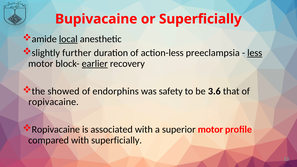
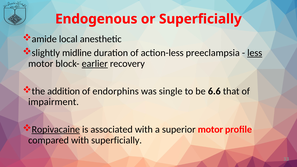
Bupivacaine: Bupivacaine -> Endogenous (96, 19)
local underline: present -> none (68, 39)
further: further -> midline (77, 53)
showed: showed -> addition (64, 91)
safety: safety -> single (171, 91)
3.6: 3.6 -> 6.6 (214, 91)
ropivacaine: ropivacaine -> impairment (54, 102)
Ropivacaine underline: none -> present (56, 130)
